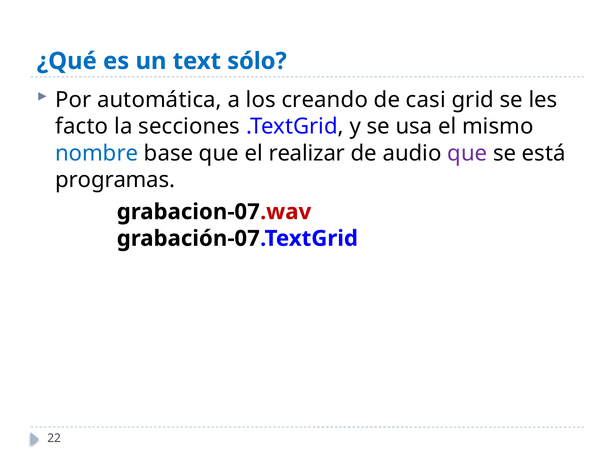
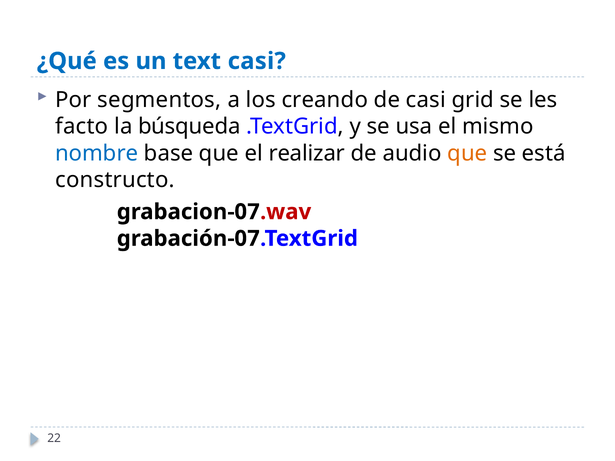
text sólo: sólo -> casi (257, 61)
automática: automática -> segmentos (159, 100)
secciones: secciones -> búsqueda (189, 127)
que colour: purple -> orange (467, 153)
programas: programas -> constructo (115, 180)
